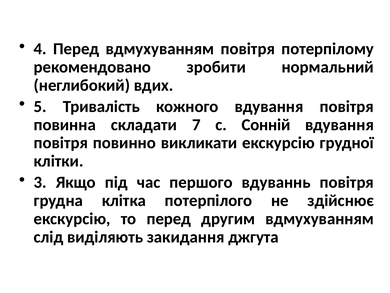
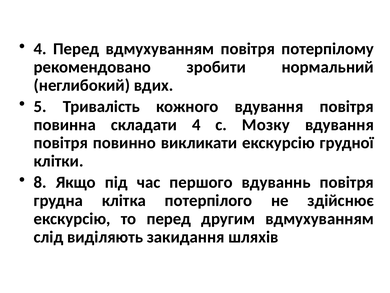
складати 7: 7 -> 4 (196, 125)
Сонній: Сонній -> Мозку (266, 125)
3: 3 -> 8 (40, 182)
джгута: джгута -> шляхів (253, 237)
